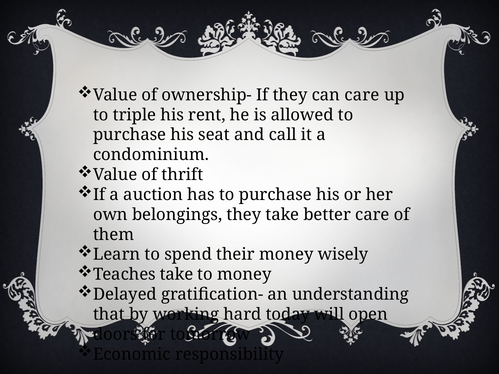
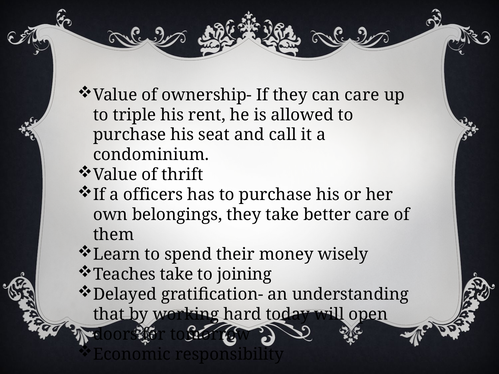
auction: auction -> officers (153, 195)
to money: money -> joining (244, 275)
